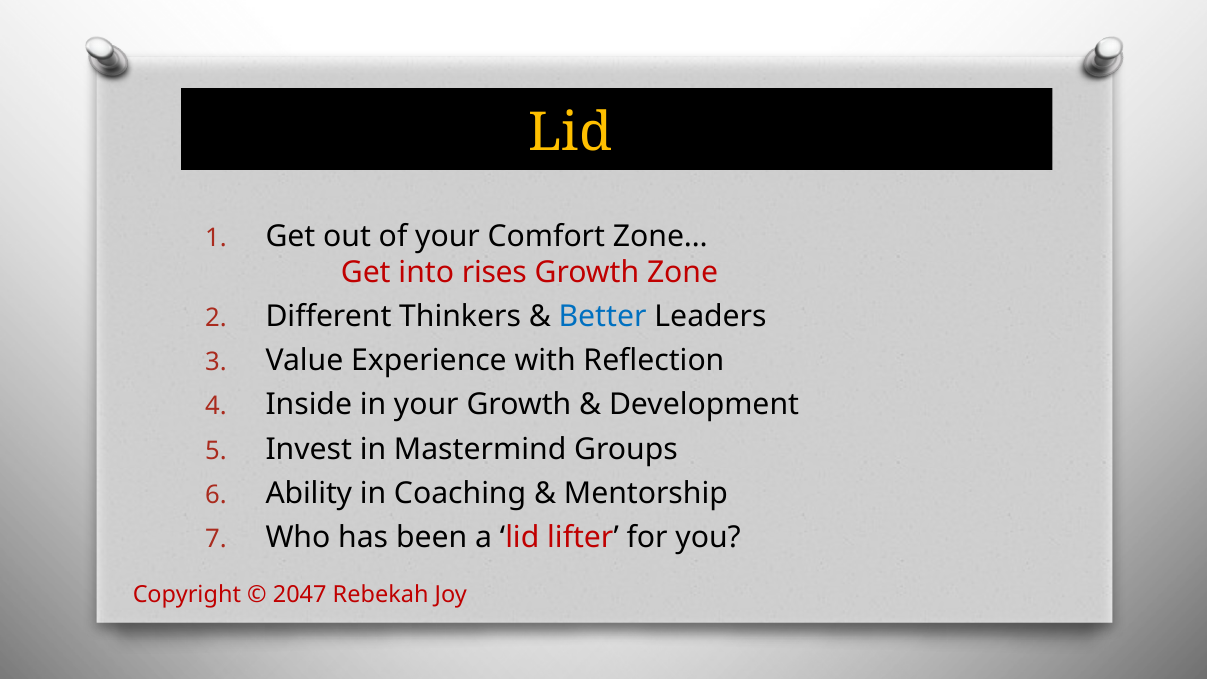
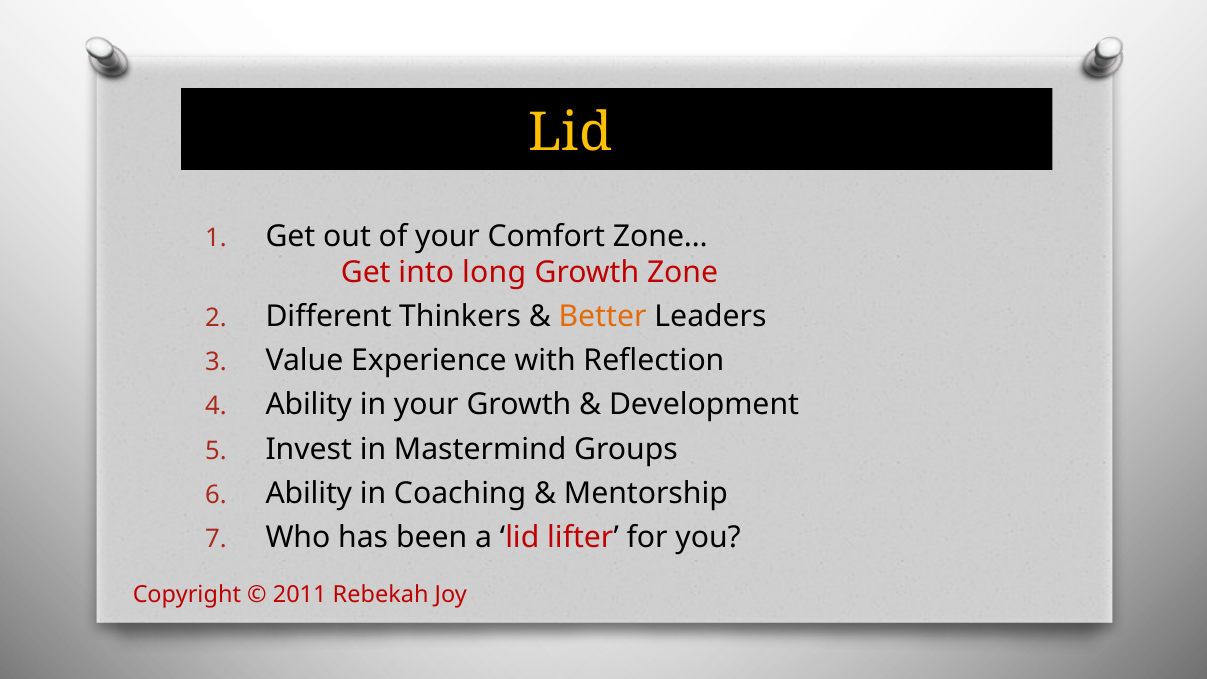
rises: rises -> long (494, 272)
Better colour: blue -> orange (603, 317)
Inside: Inside -> Ability (309, 405)
2047: 2047 -> 2011 (300, 595)
